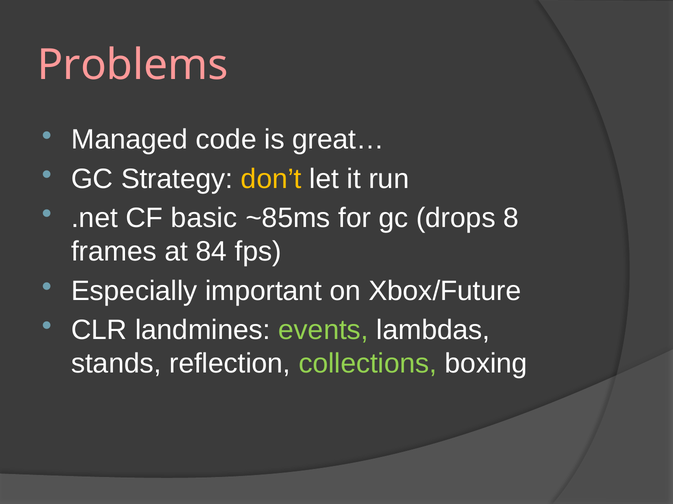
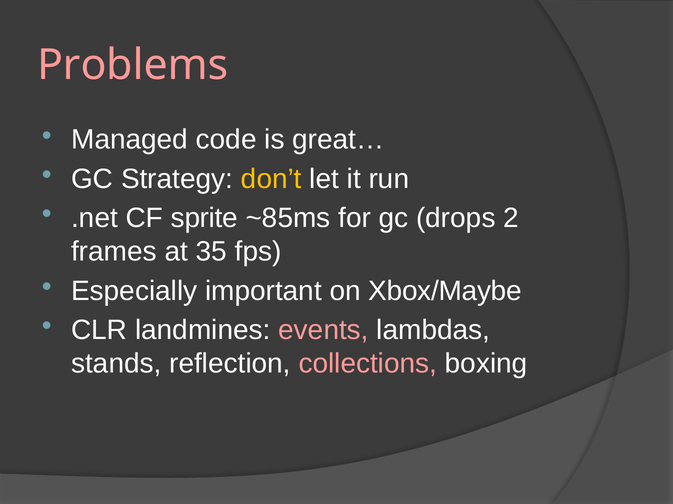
basic: basic -> sprite (204, 218)
8: 8 -> 2 (511, 218)
84: 84 -> 35 (211, 252)
Xbox/Future: Xbox/Future -> Xbox/Maybe (445, 291)
events colour: light green -> pink (324, 331)
collections colour: light green -> pink (368, 364)
